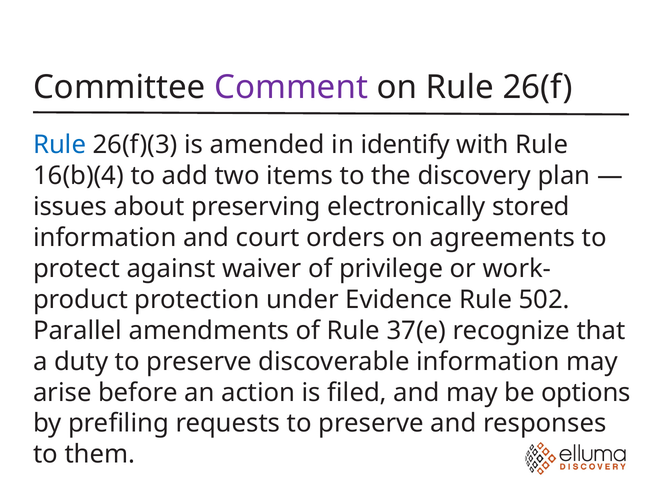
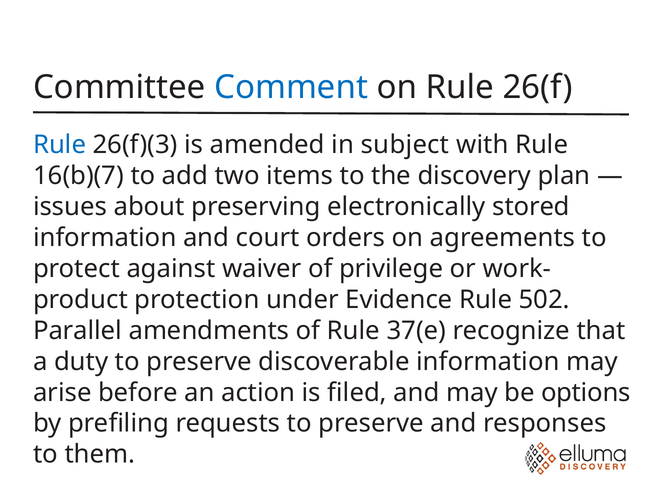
Comment colour: purple -> blue (291, 87)
identify: identify -> subject (405, 145)
16(b)(4: 16(b)(4 -> 16(b)(7 (78, 176)
